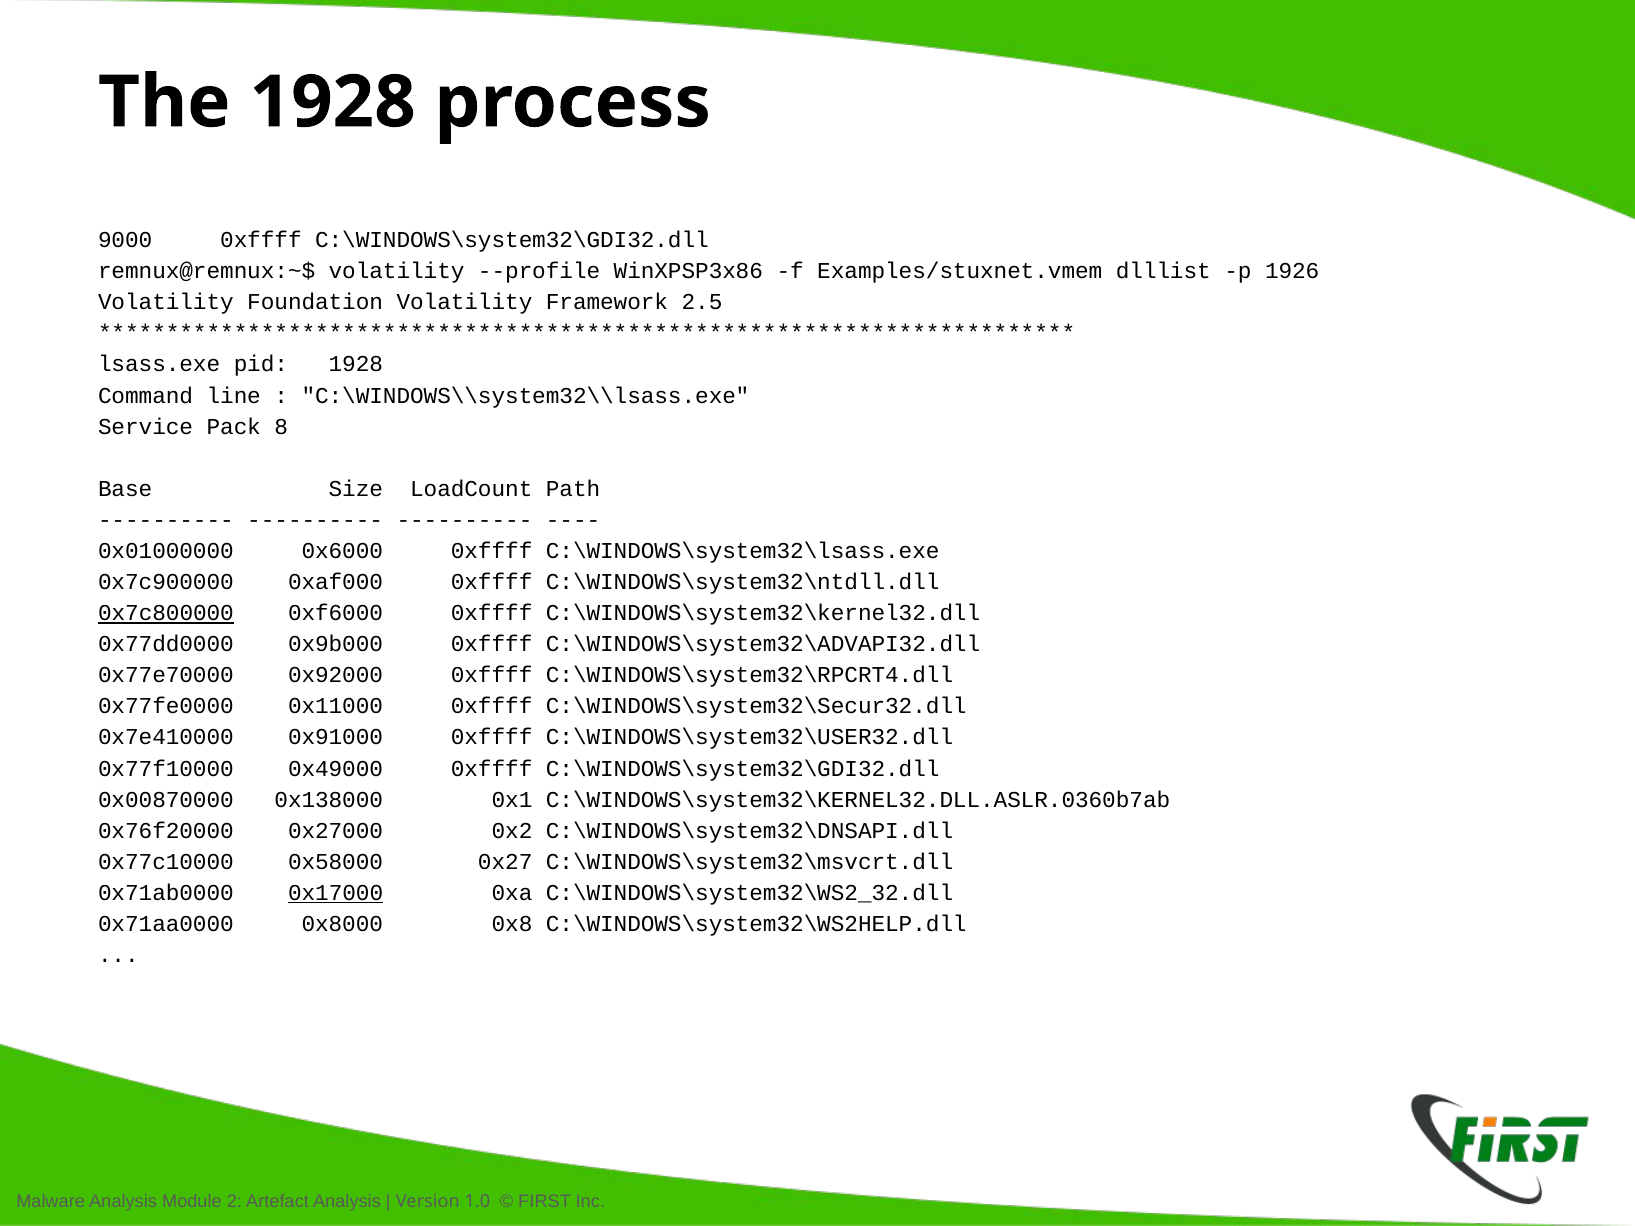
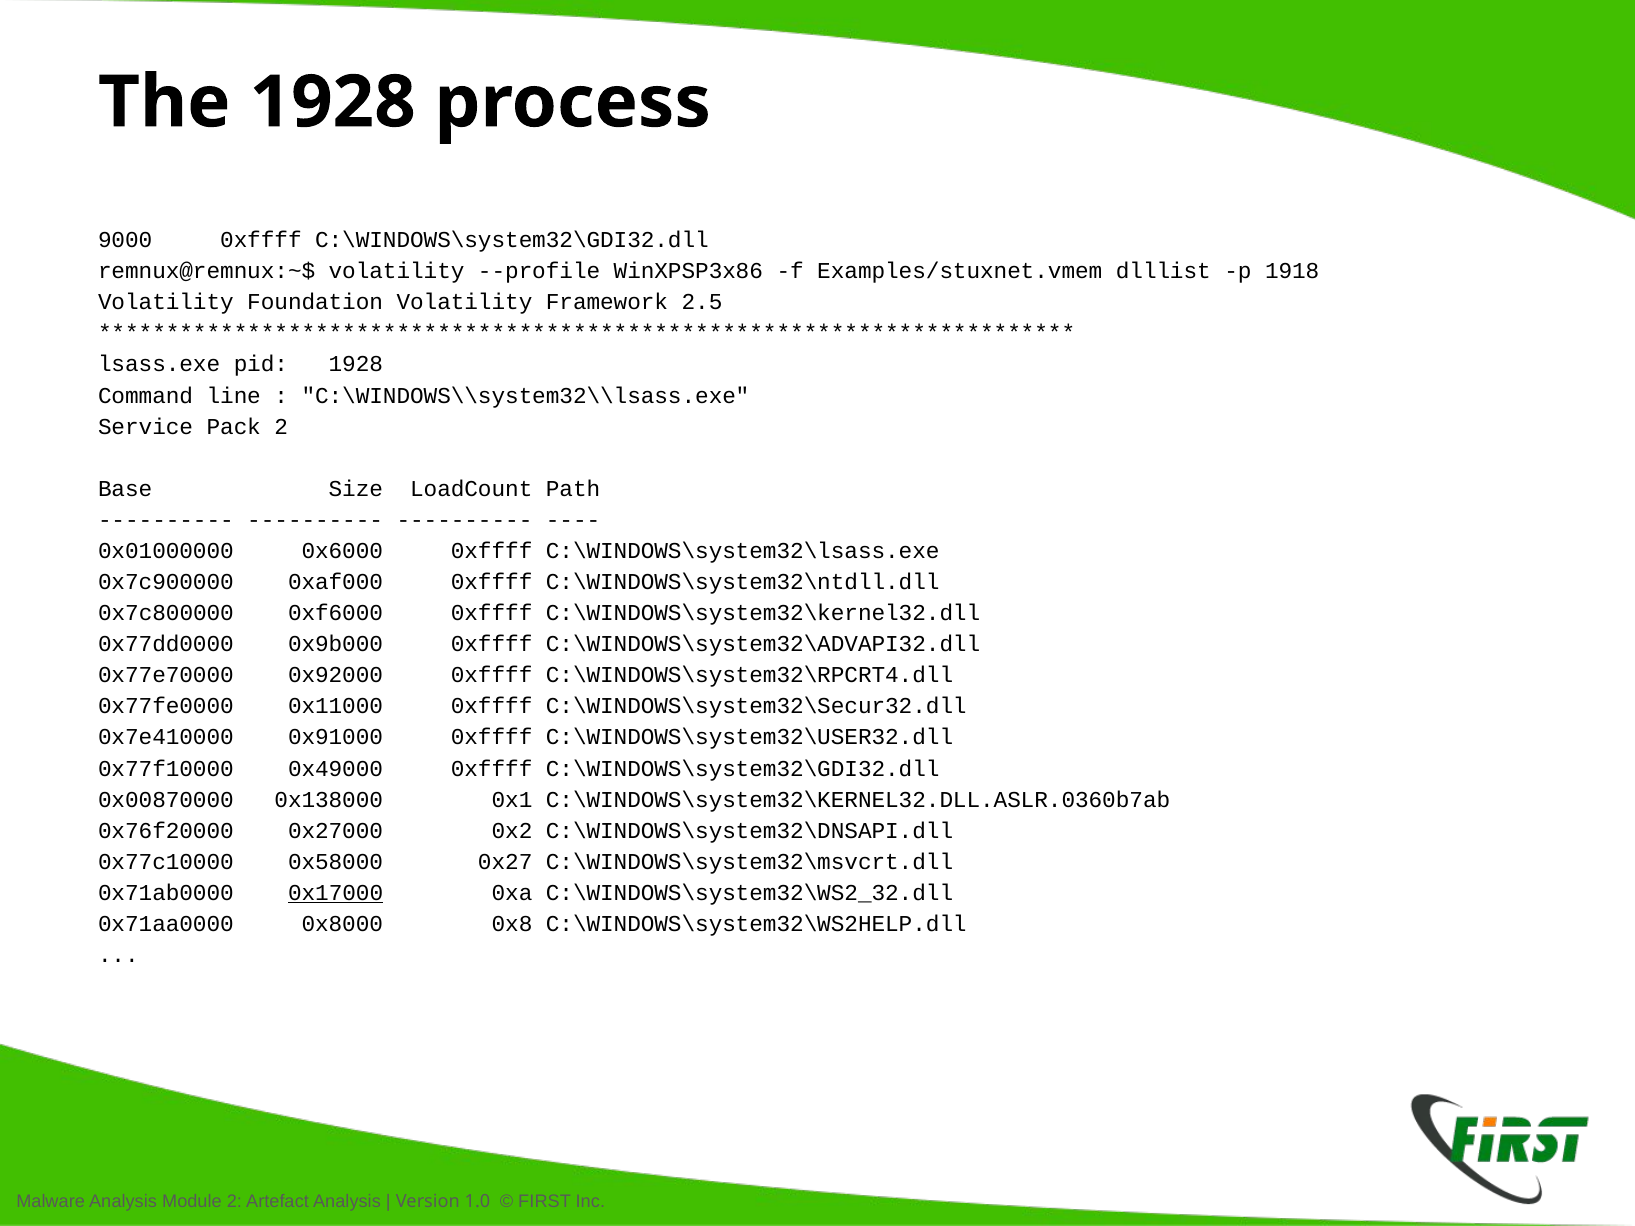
1926: 1926 -> 1918 (1292, 271)
Pack 8: 8 -> 2 (281, 427)
0x7c800000 underline: present -> none (166, 613)
